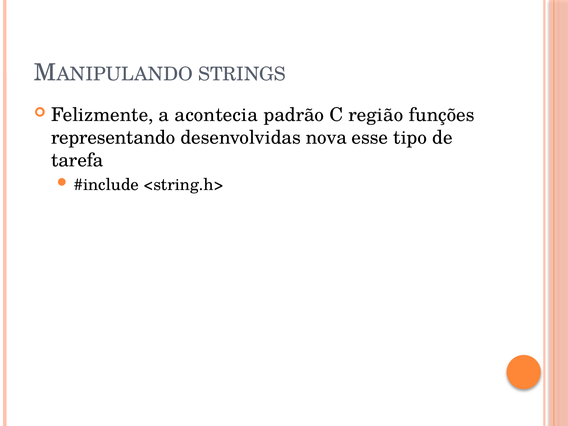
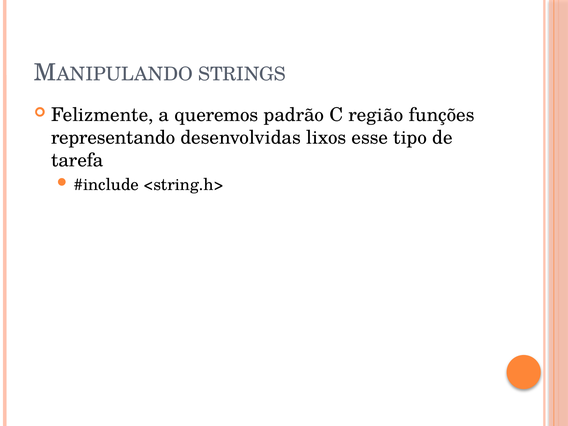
acontecia: acontecia -> queremos (216, 115)
nova: nova -> lixos (326, 138)
